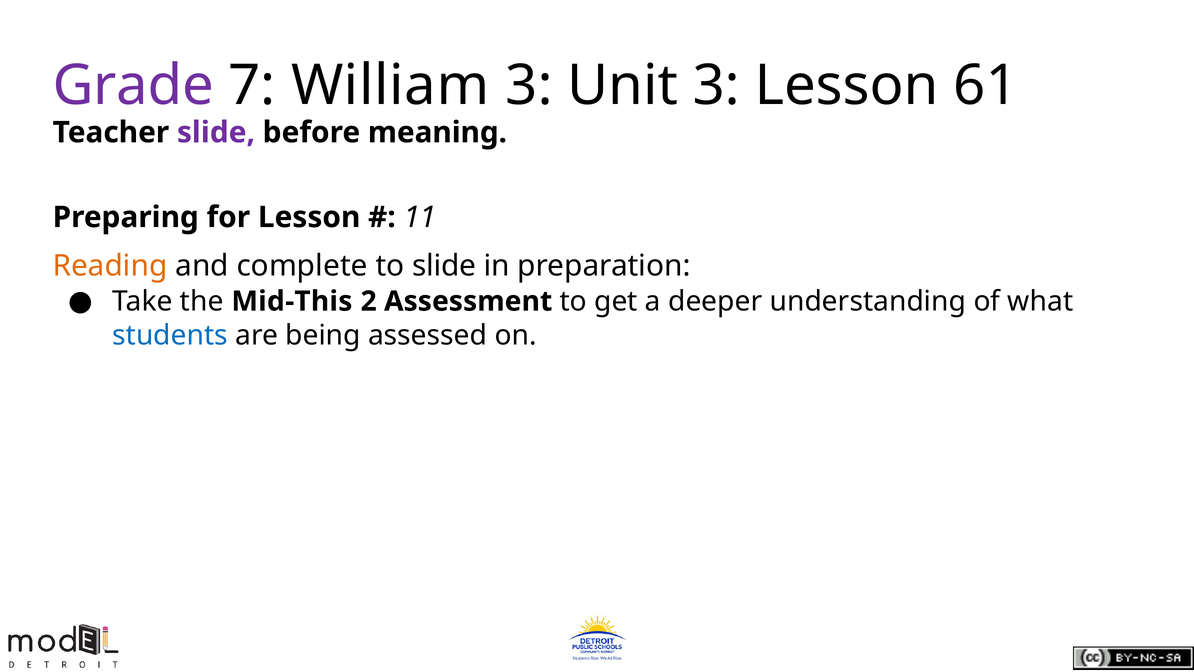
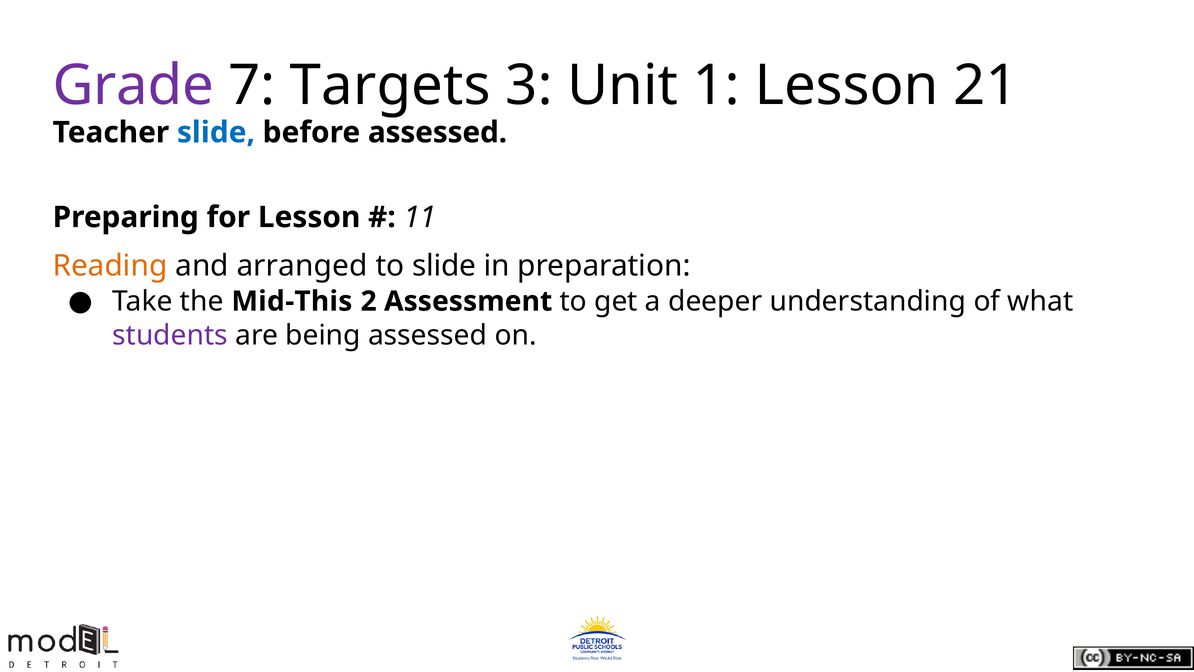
William: William -> Targets (390, 86)
Unit 3: 3 -> 1 (716, 86)
61: 61 -> 21 (986, 86)
slide colour: purple -> blue (216, 132)
before meaning: meaning -> assessed (437, 132)
complete: complete -> arranged (302, 266)
students colour: blue -> purple (170, 335)
